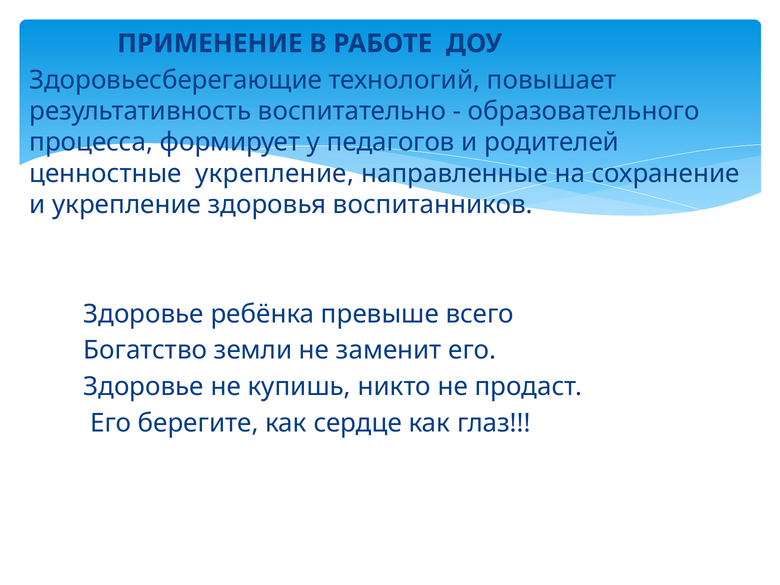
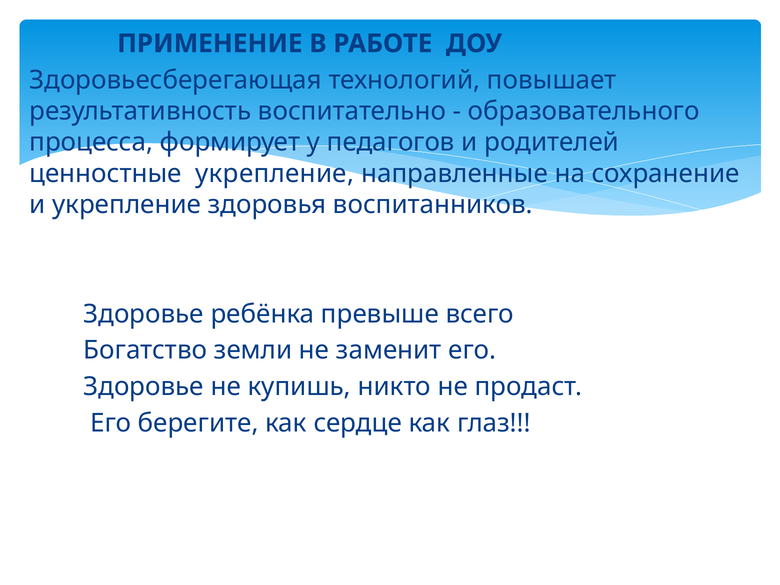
Здоровьесберегающие: Здоровьесберегающие -> Здоровьесберегающая (176, 80)
